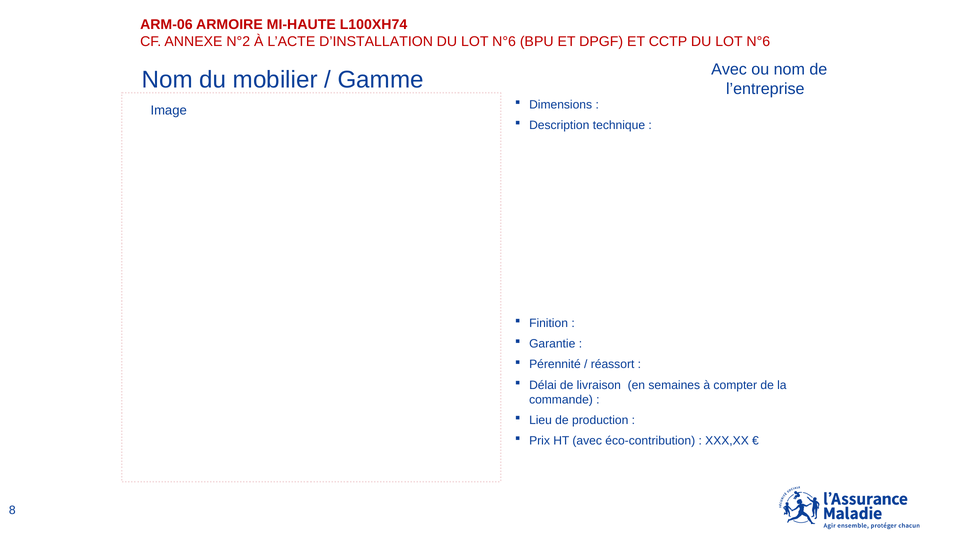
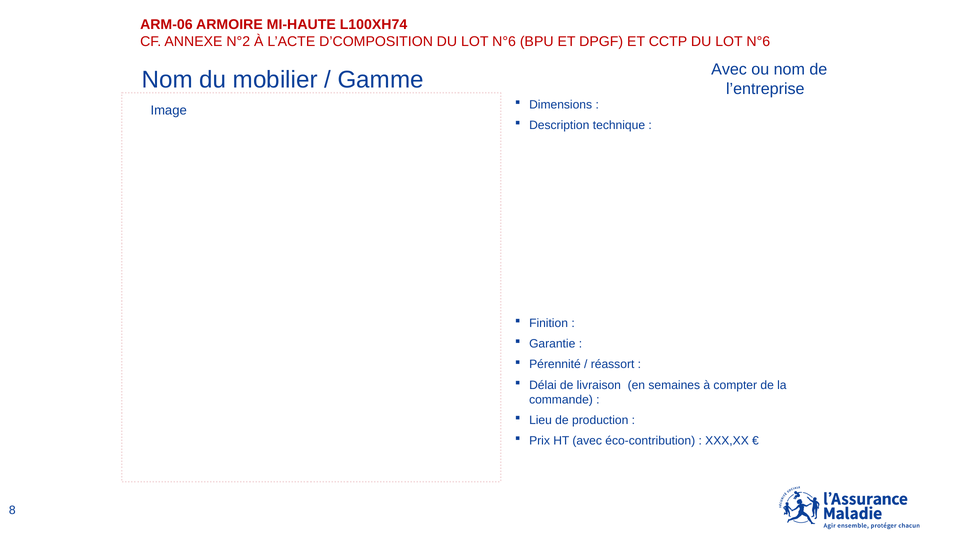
D’INSTALLATION: D’INSTALLATION -> D’COMPOSITION (376, 41)
